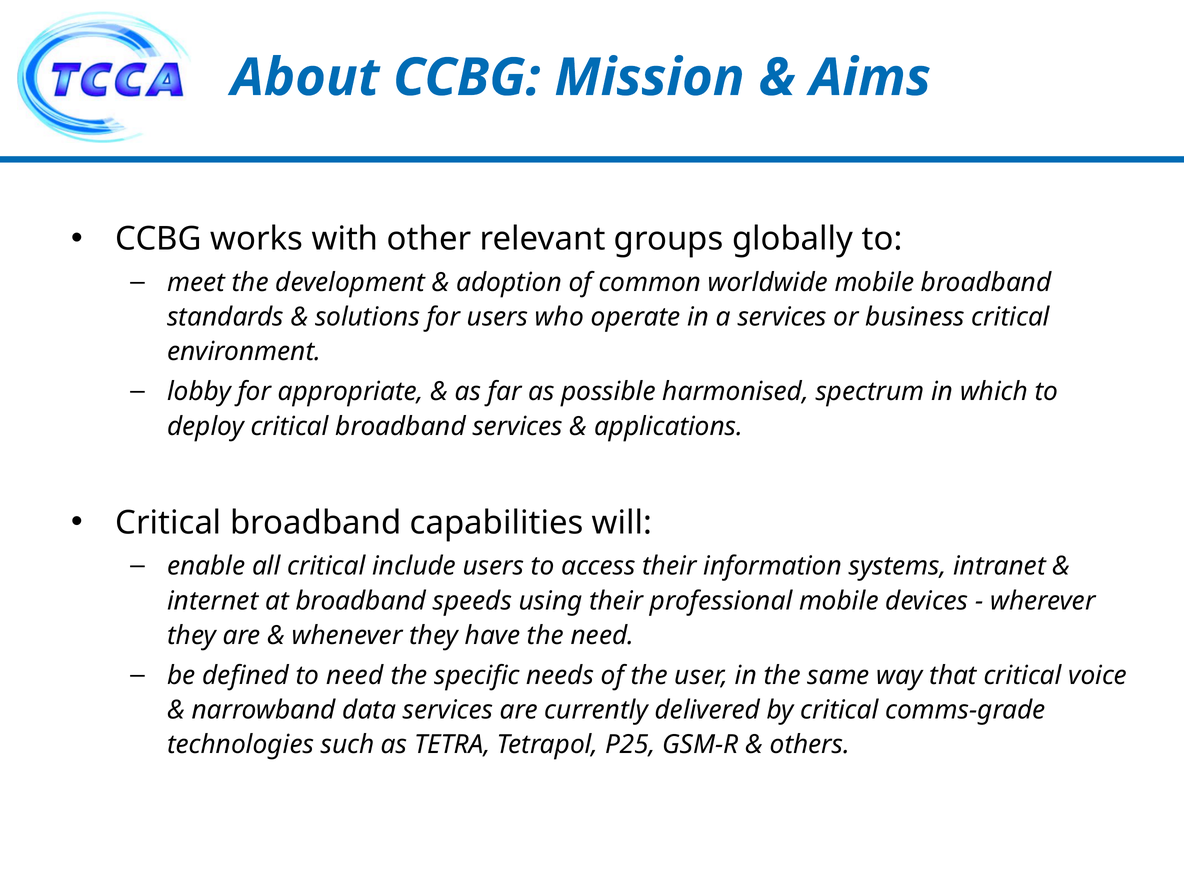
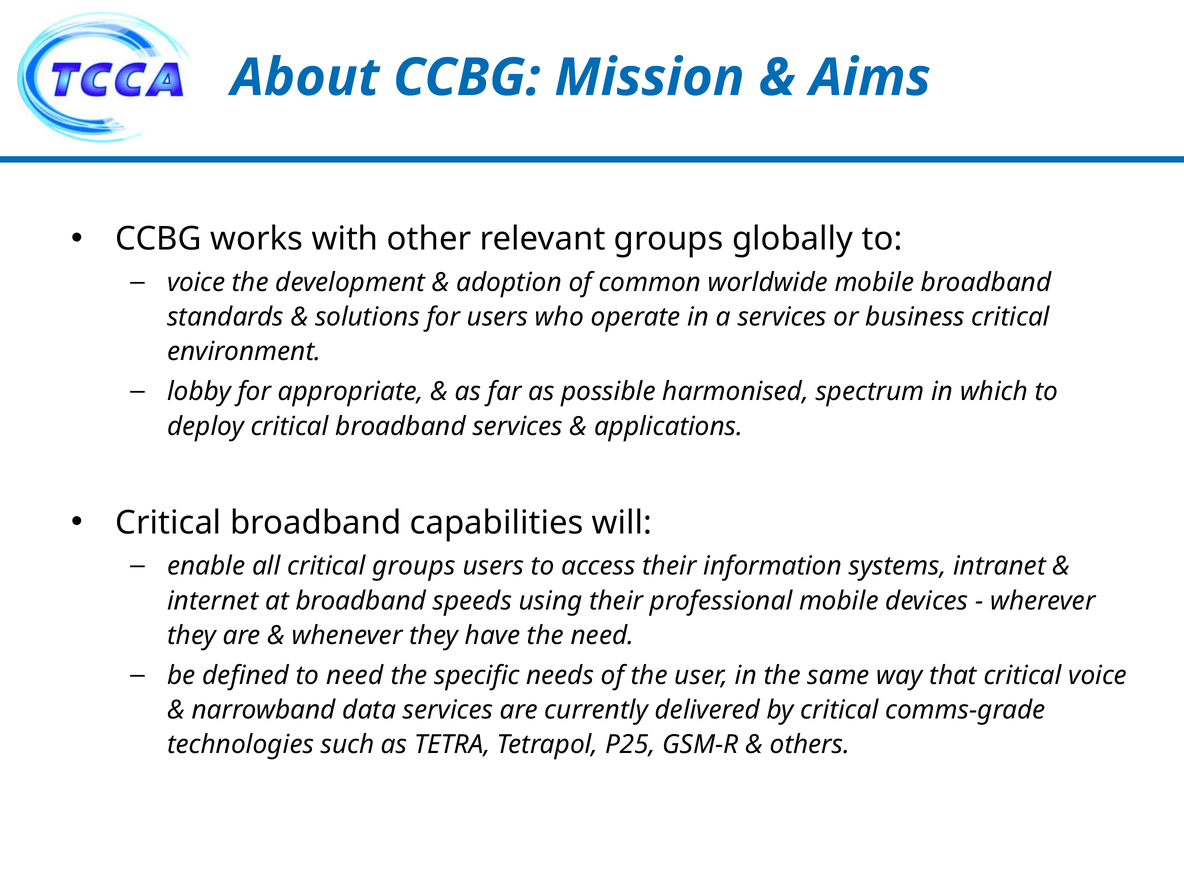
meet: meet -> voice (196, 283)
critical include: include -> groups (414, 566)
